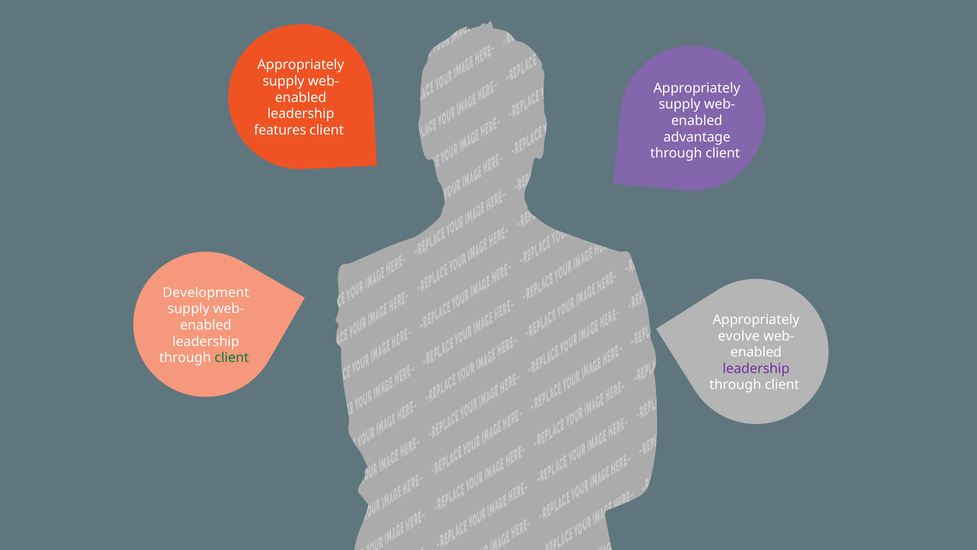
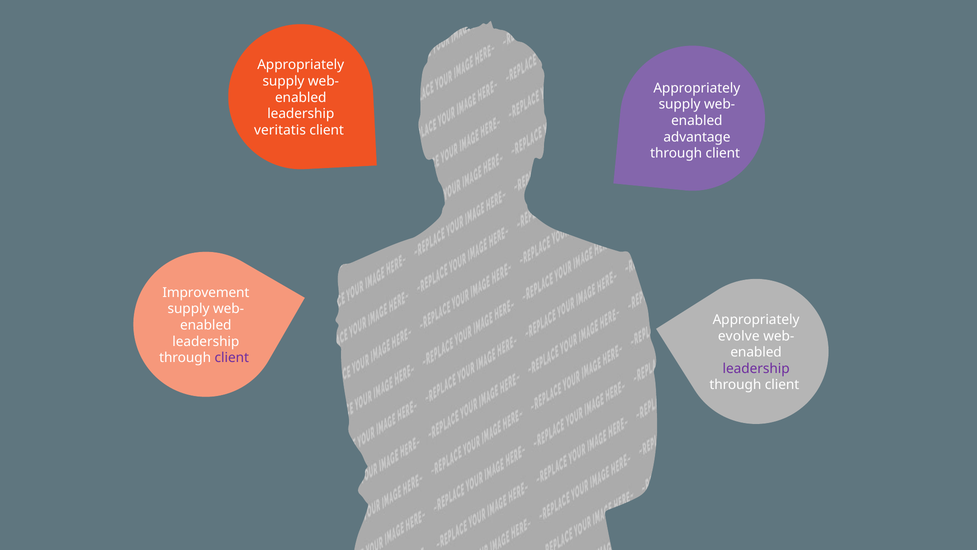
features: features -> veritatis (280, 130)
Development: Development -> Improvement (206, 292)
client colour: green -> purple (232, 358)
